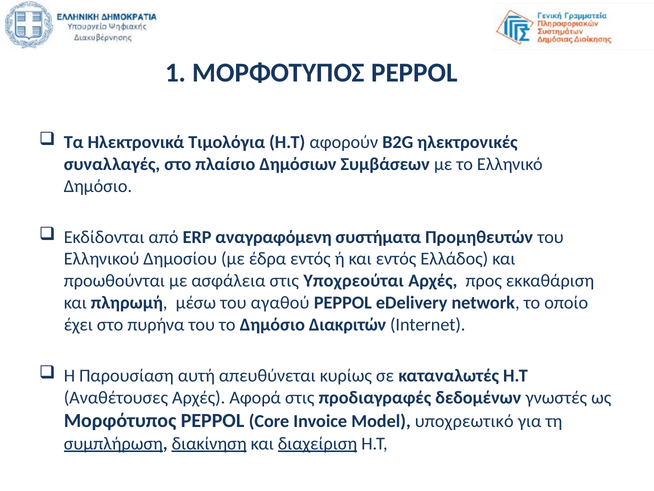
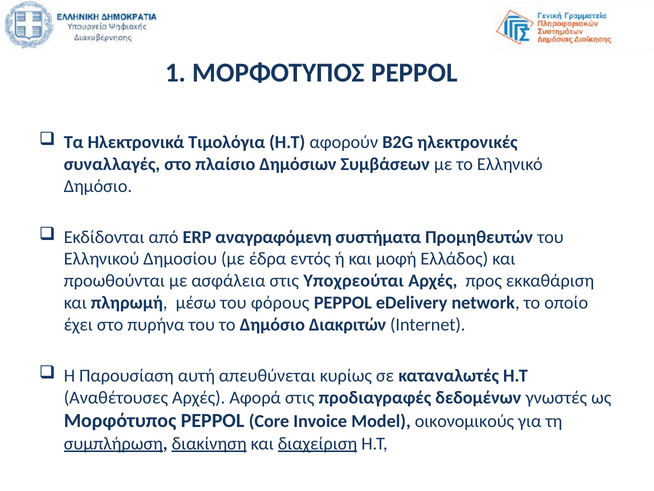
και εντός: εντός -> μοφή (396, 259)
αγαθού: αγαθού -> φόρους (280, 302)
υποχρεωτικό: υποχρεωτικό -> οικονομικούς (464, 421)
